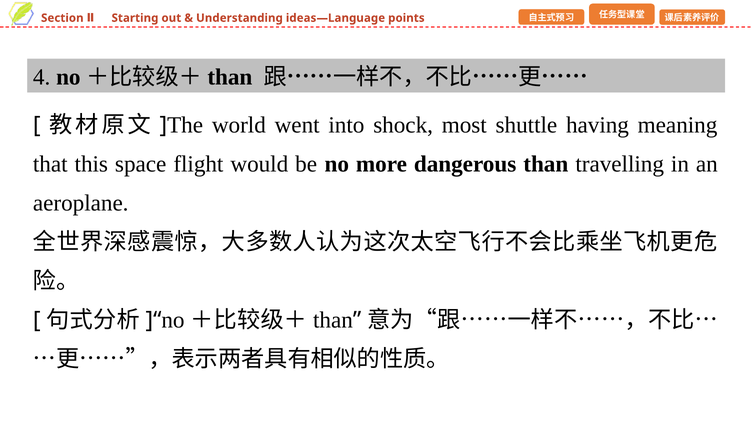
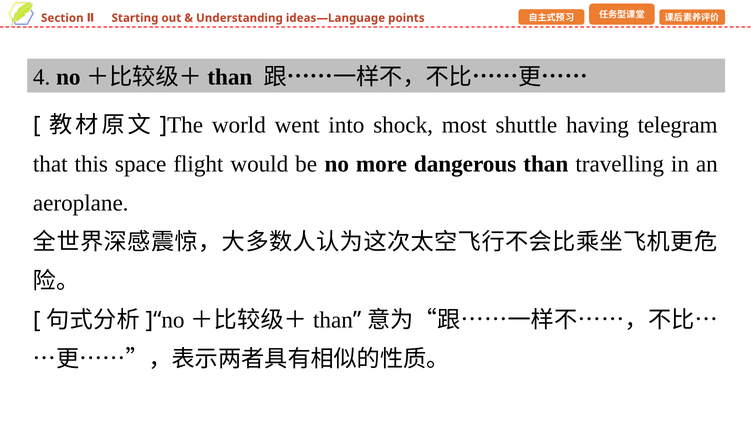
meaning: meaning -> telegram (678, 125)
